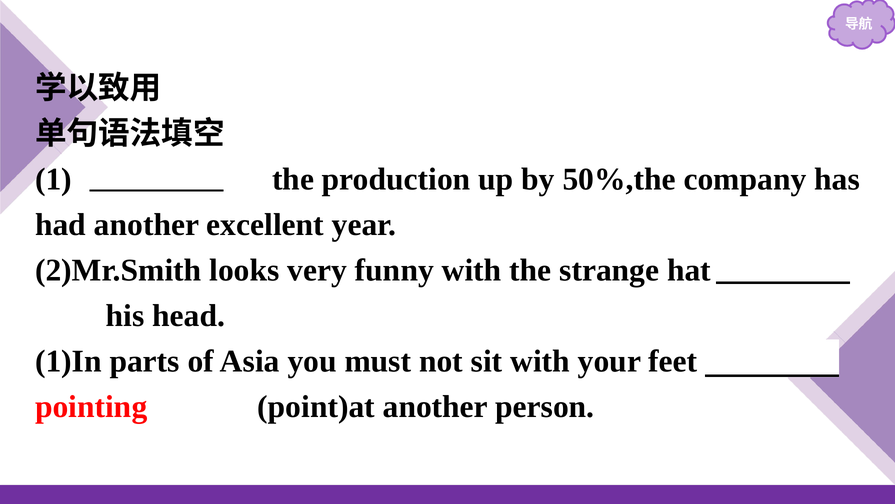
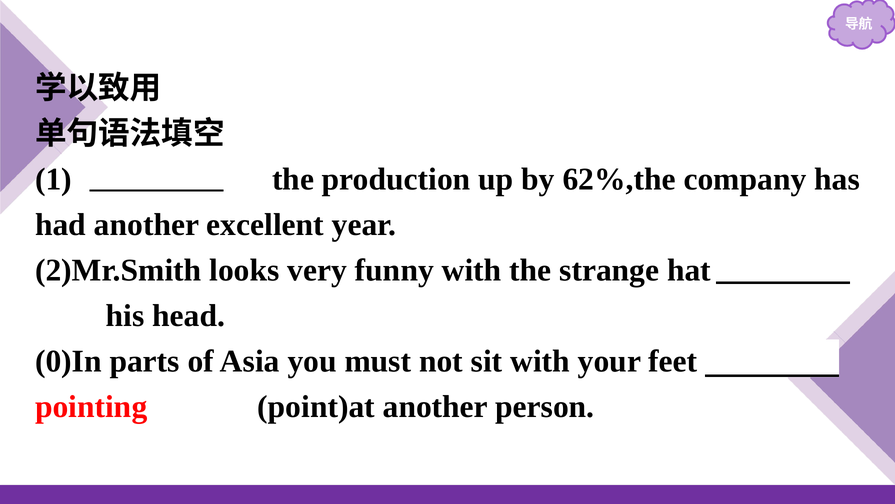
50%,the: 50%,the -> 62%,the (619, 179)
1)In: 1)In -> 0)In (68, 361)
